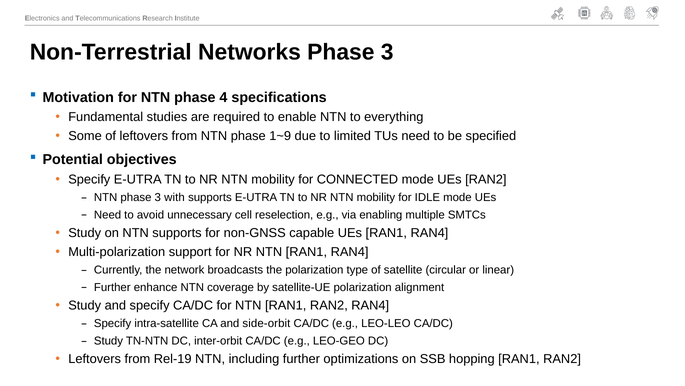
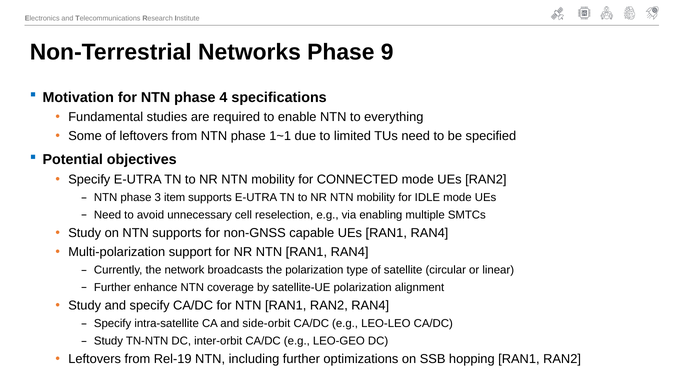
Networks Phase 3: 3 -> 9 (387, 52)
1~9: 1~9 -> 1~1 (280, 136)
with: with -> item (175, 197)
